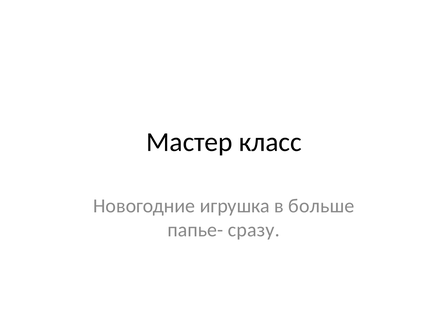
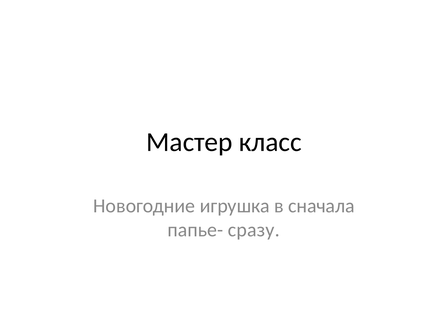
больше: больше -> сначала (321, 206)
